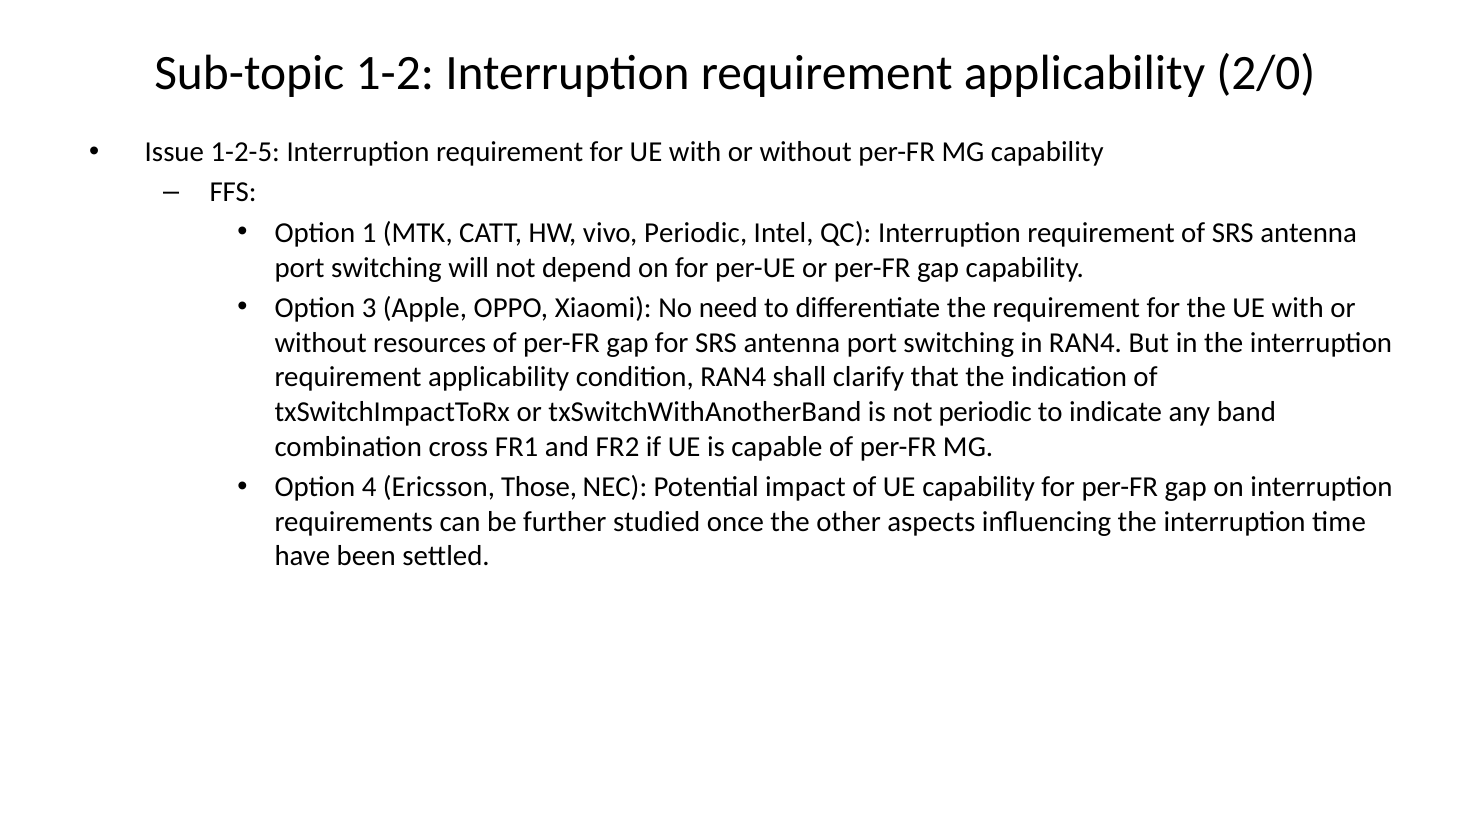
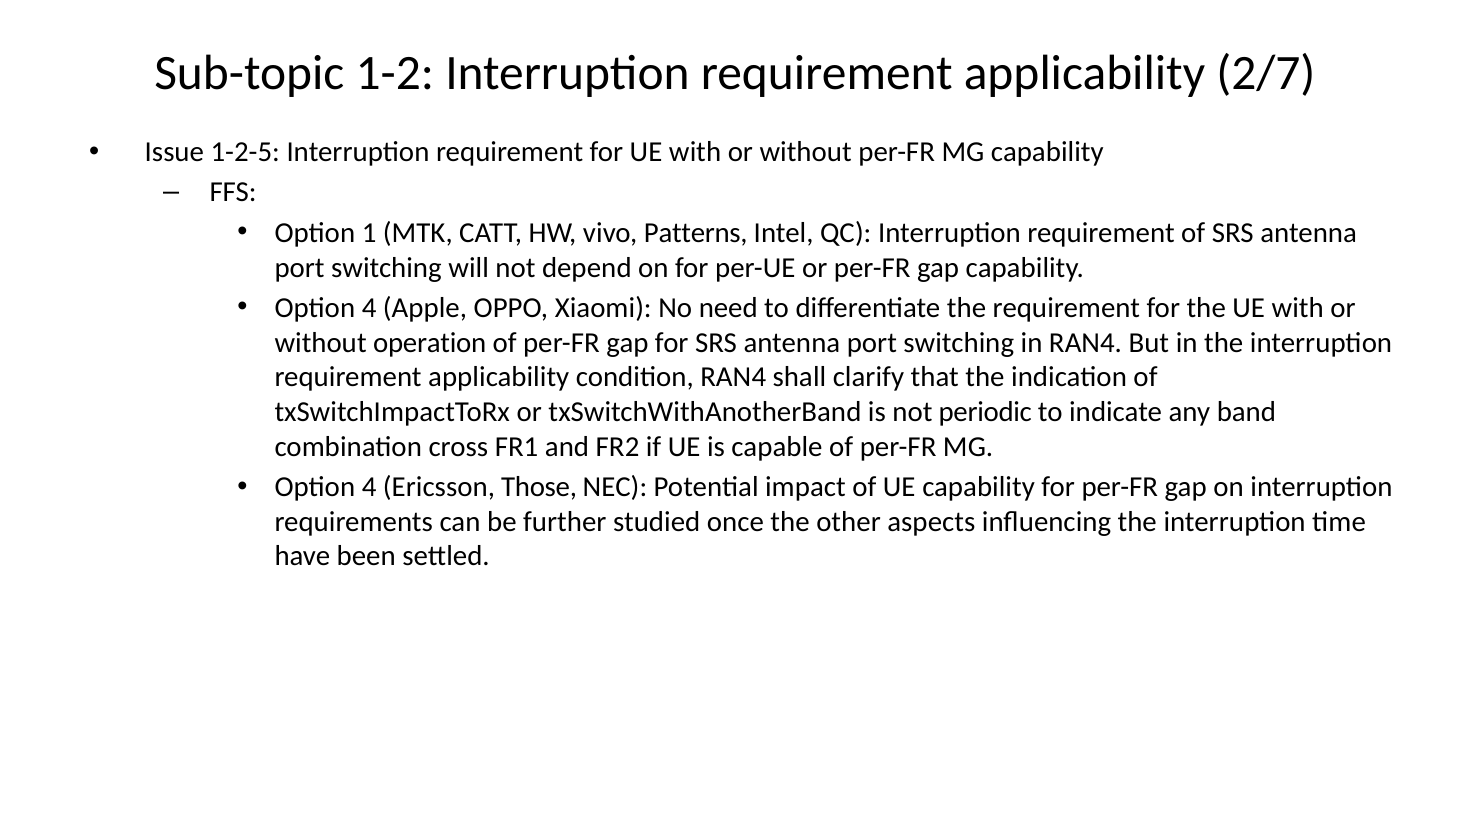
2/0: 2/0 -> 2/7 (1266, 73)
vivo Periodic: Periodic -> Patterns (696, 233)
3: 3 -> 4 (369, 308)
resources: resources -> operation (430, 343)
